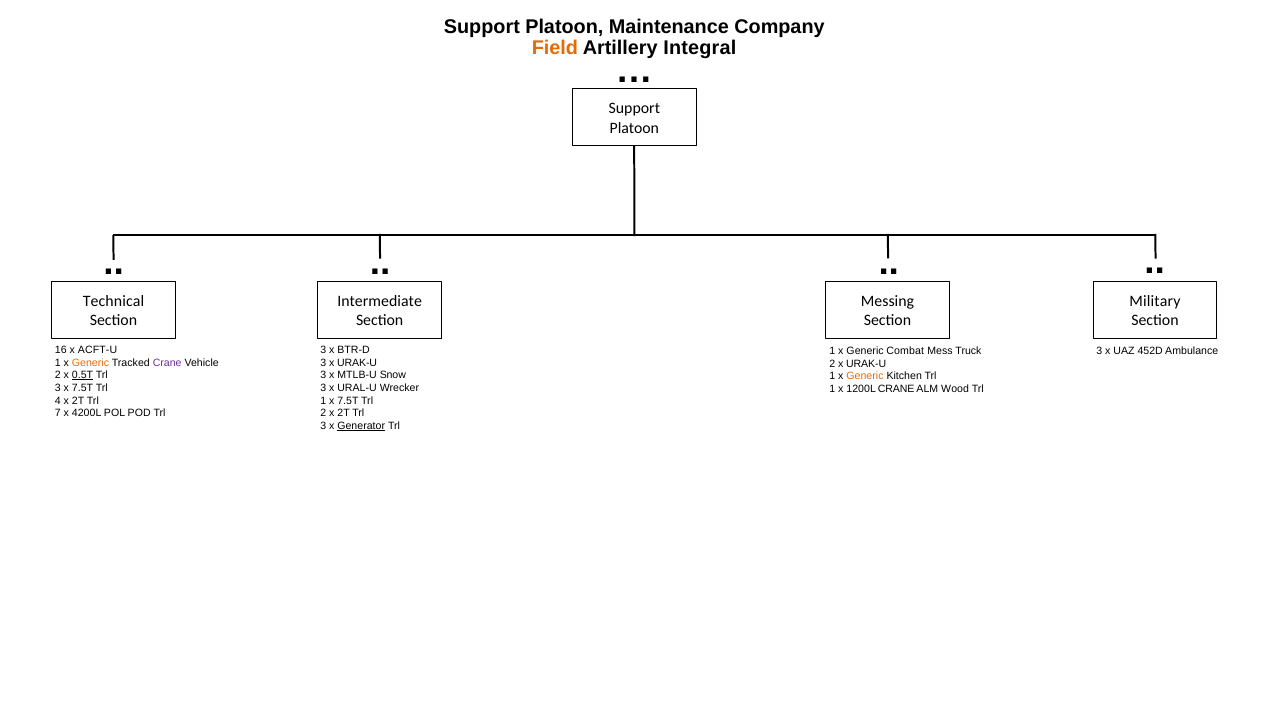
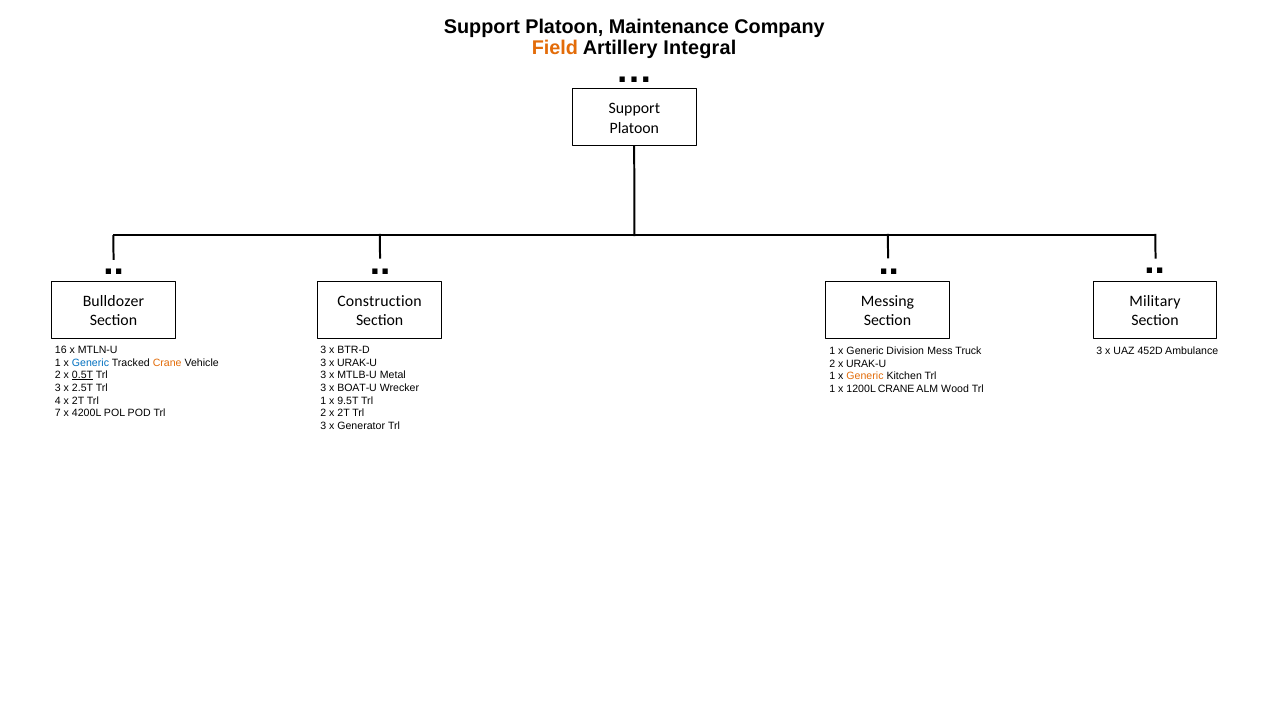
Intermediate: Intermediate -> Construction (380, 301)
Technical: Technical -> Bulldozer (113, 301)
ACFT-U: ACFT-U -> MTLN-U (98, 350)
Combat: Combat -> Division (905, 351)
Generic colour: orange -> blue (90, 362)
Crane colour: purple -> orange (167, 362)
Snow: Snow -> Metal (393, 375)
3 x 7.5T: 7.5T -> 2.5T (83, 388)
URAL-U: URAL-U -> BOAT-U (357, 388)
1 x 7.5T: 7.5T -> 9.5T (348, 400)
Generator underline: present -> none (361, 426)
